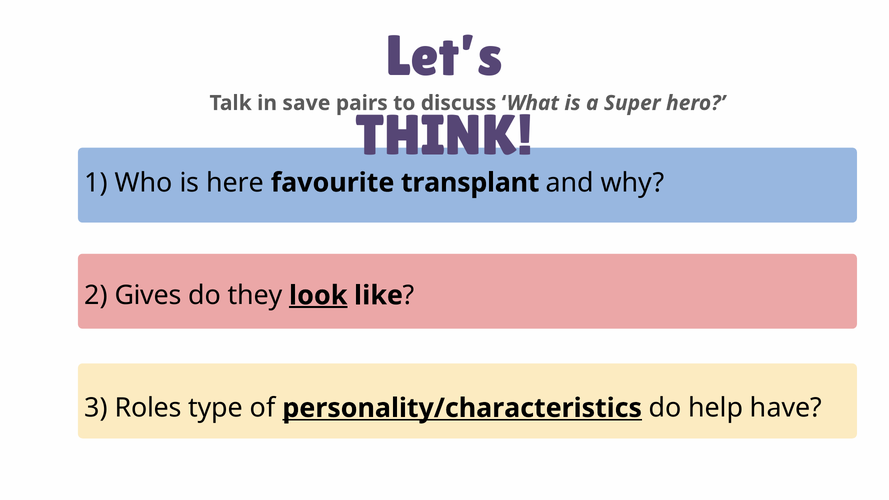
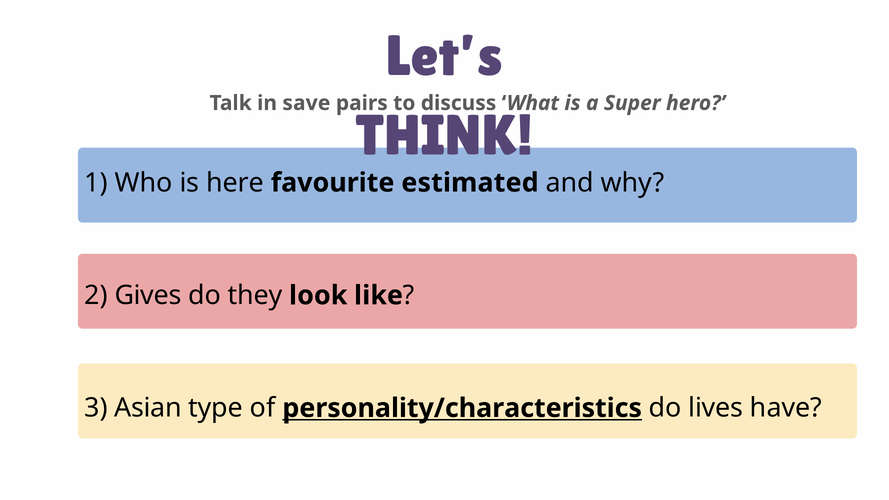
transplant: transplant -> estimated (470, 183)
look underline: present -> none (318, 295)
Roles: Roles -> Asian (148, 408)
help: help -> lives (716, 408)
